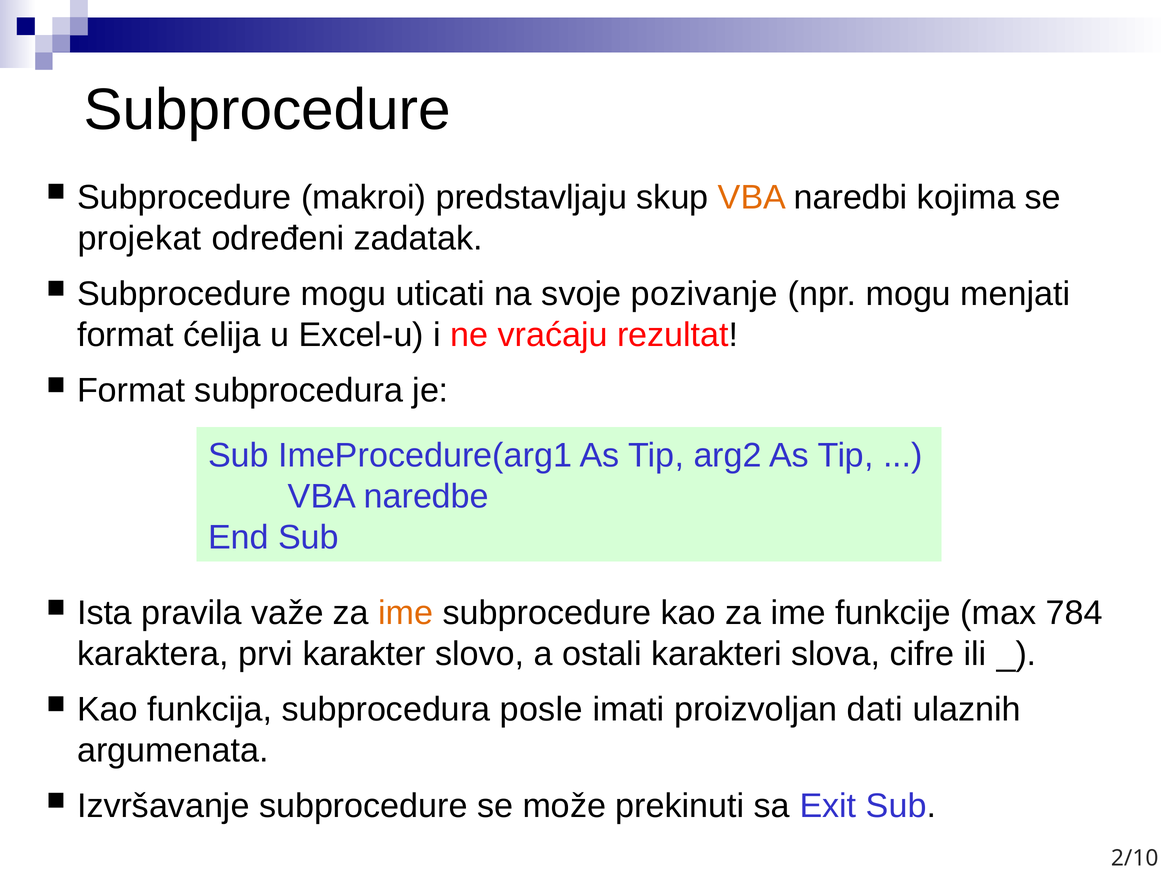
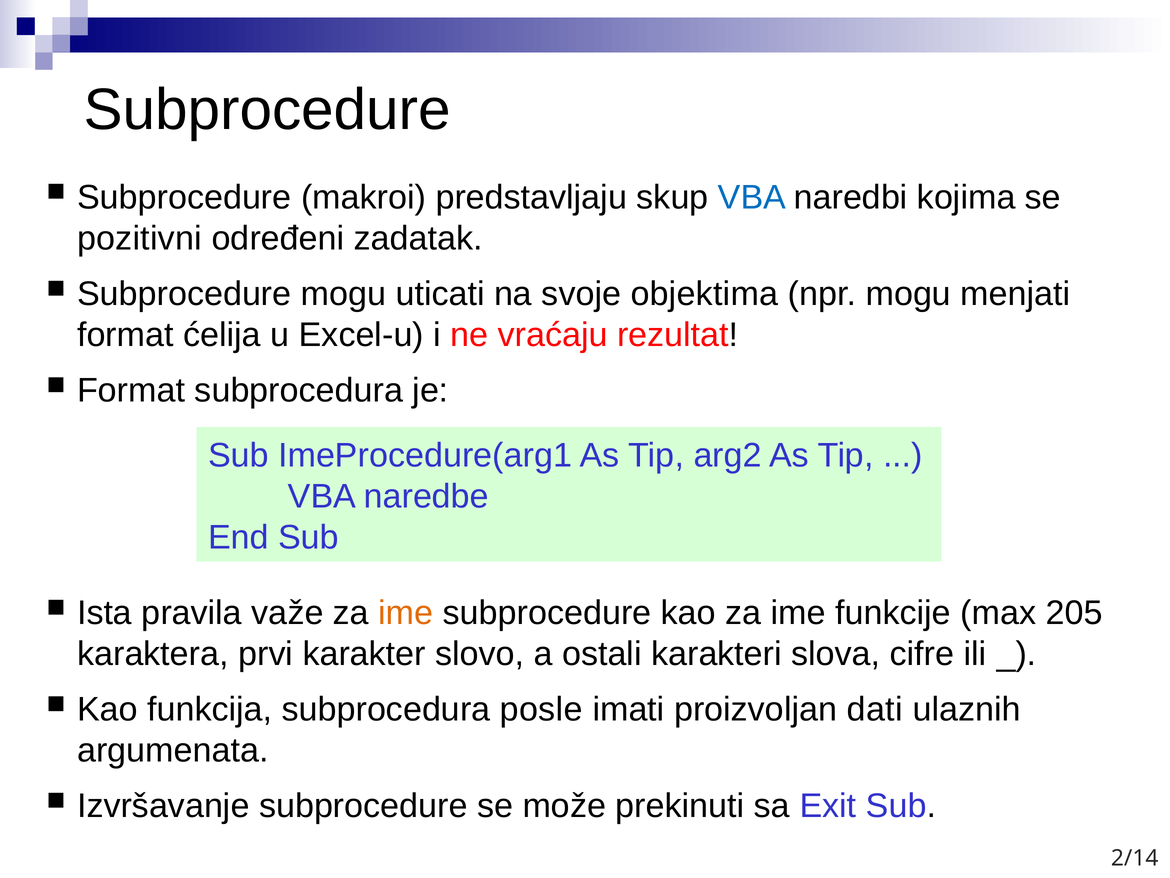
VBA colour: orange -> blue (752, 197)
projekat: projekat -> pozitivni (140, 238)
pozivanje: pozivanje -> objektima (704, 294)
784: 784 -> 205 (1074, 613)
2/10: 2/10 -> 2/14 (1135, 858)
